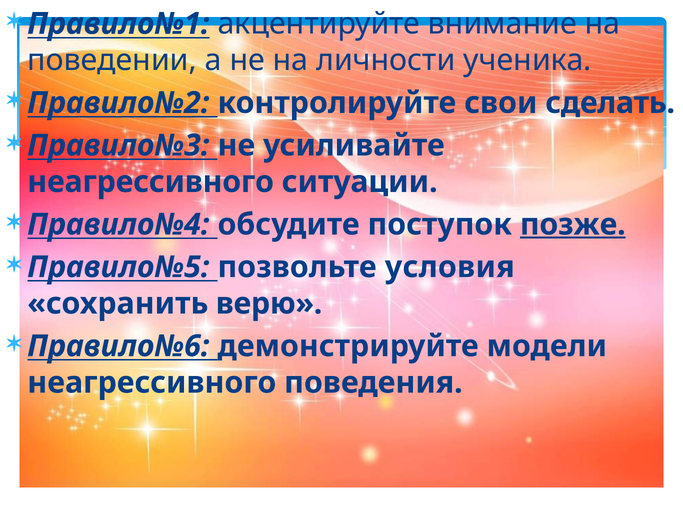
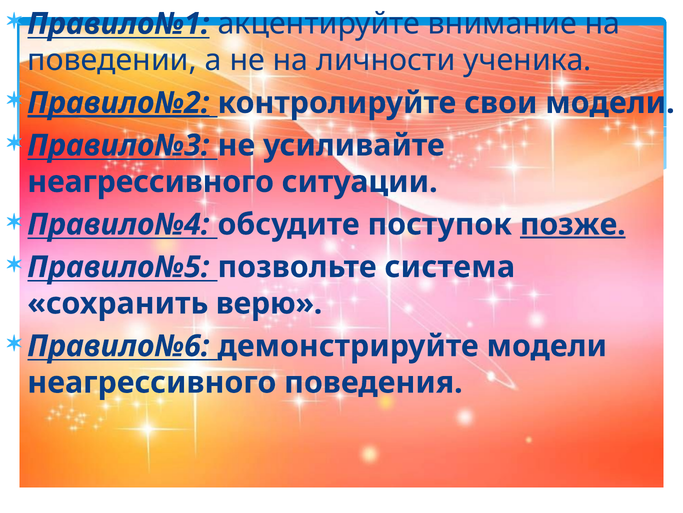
Правило№2 underline: none -> present (118, 103)
свои сделать: сделать -> модели (610, 103)
условия: условия -> система (450, 267)
